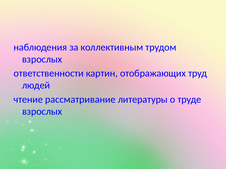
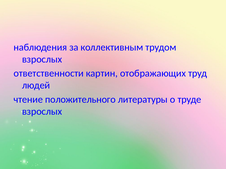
рассматривание: рассматривание -> положительного (80, 100)
